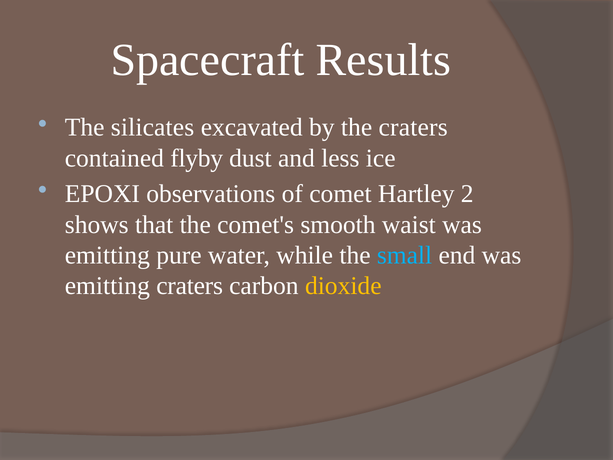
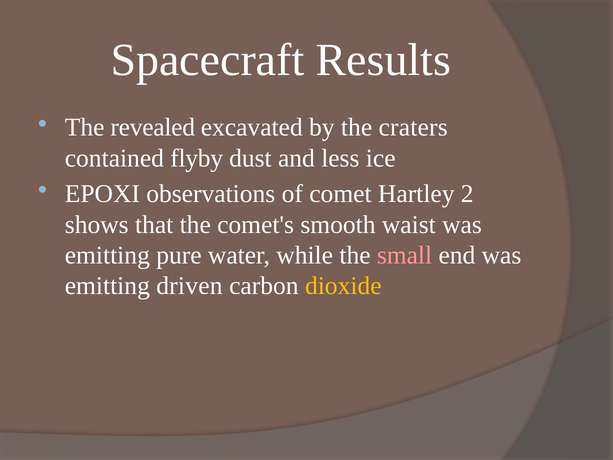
silicates: silicates -> revealed (153, 127)
small colour: light blue -> pink (405, 255)
emitting craters: craters -> driven (189, 286)
